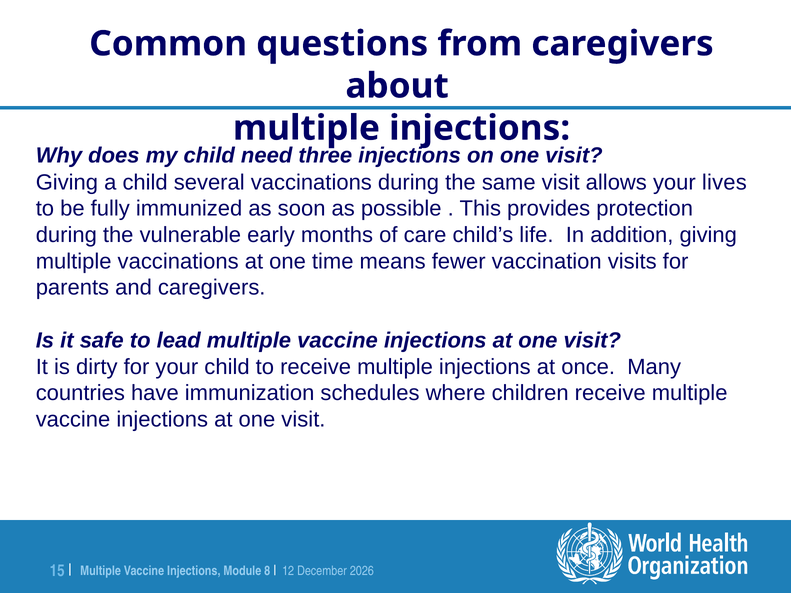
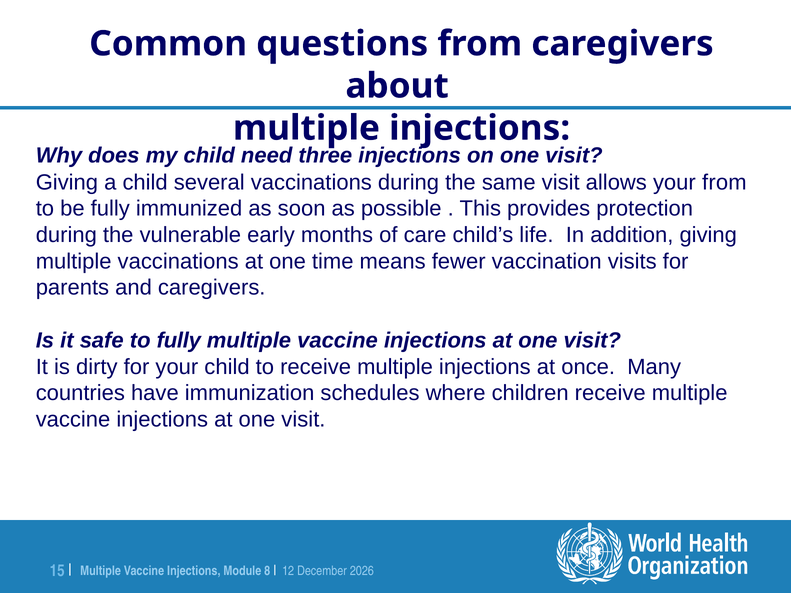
your lives: lives -> from (724, 182)
to lead: lead -> fully (179, 341)
